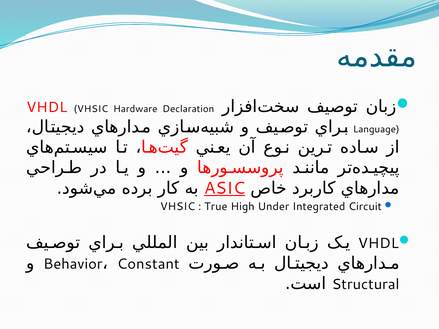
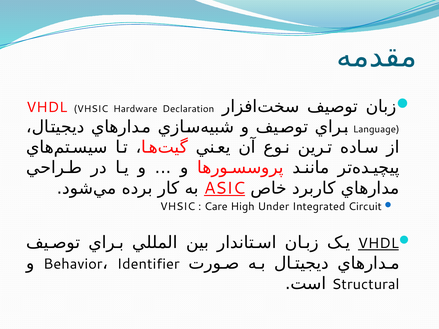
True: True -> Care (216, 207)
VHDL underline: none -> present (378, 244)
Constant: Constant -> Identifier (148, 264)
